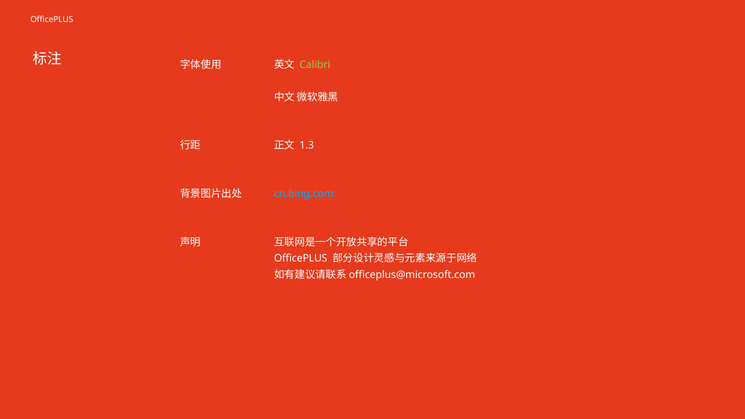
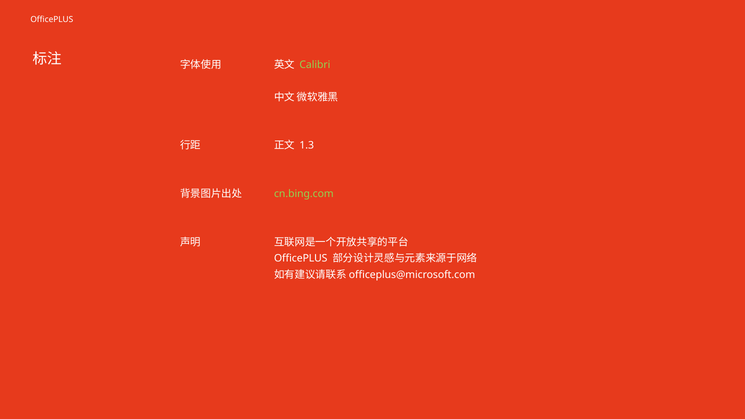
cn.bing.com colour: light blue -> light green (304, 194)
